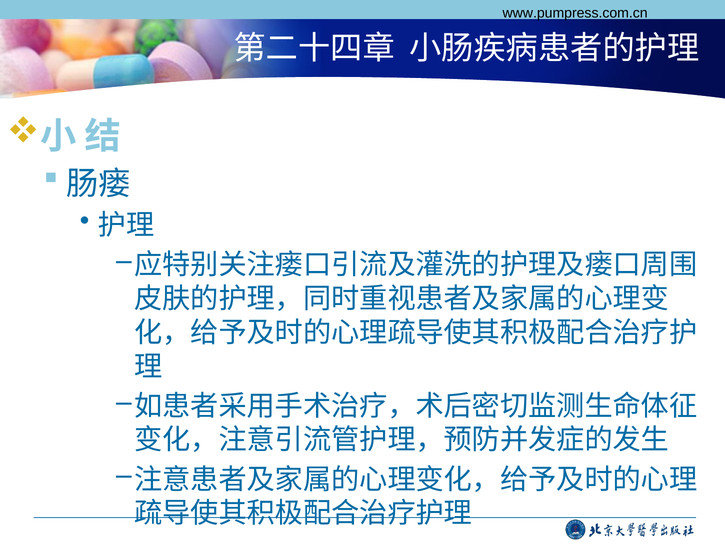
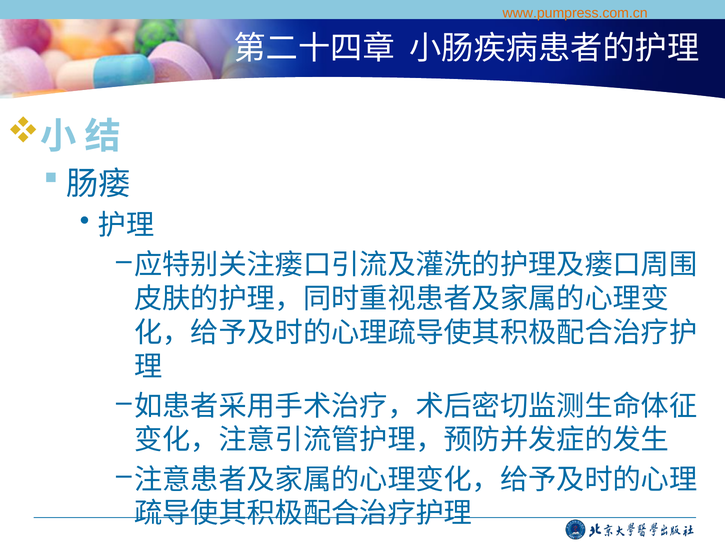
www.pumpress.com.cn colour: black -> orange (575, 13)
